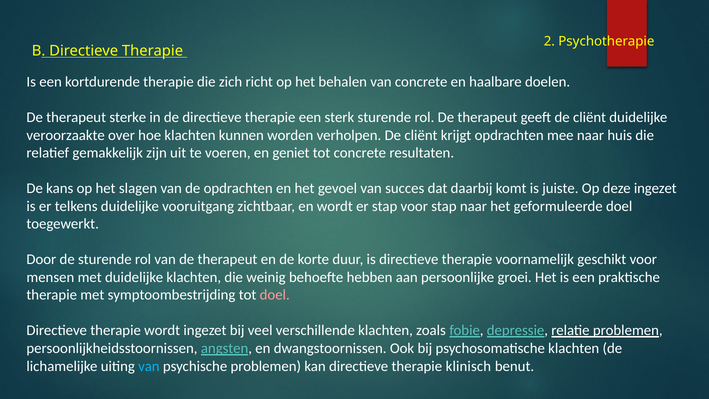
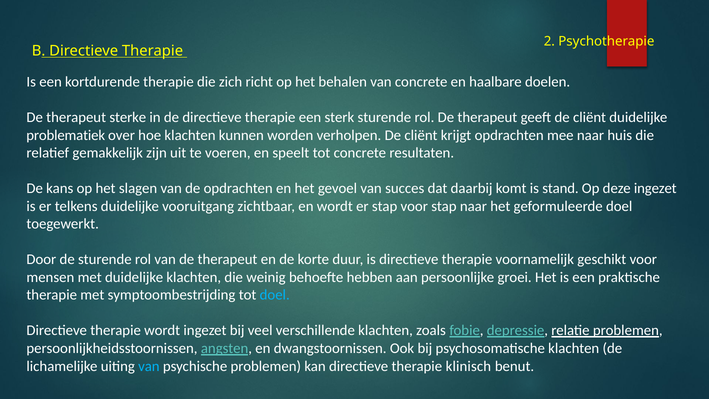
veroorzaakte: veroorzaakte -> problematiek (66, 135)
geniet: geniet -> speelt (291, 153)
juiste: juiste -> stand (560, 188)
doel colour: pink -> light blue (275, 295)
